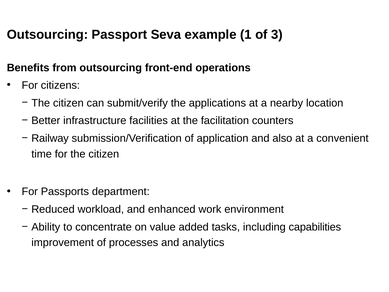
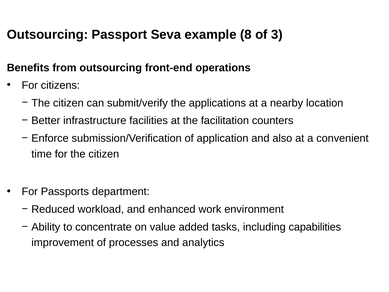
1: 1 -> 8 (246, 35)
Railway: Railway -> Enforce (50, 138)
